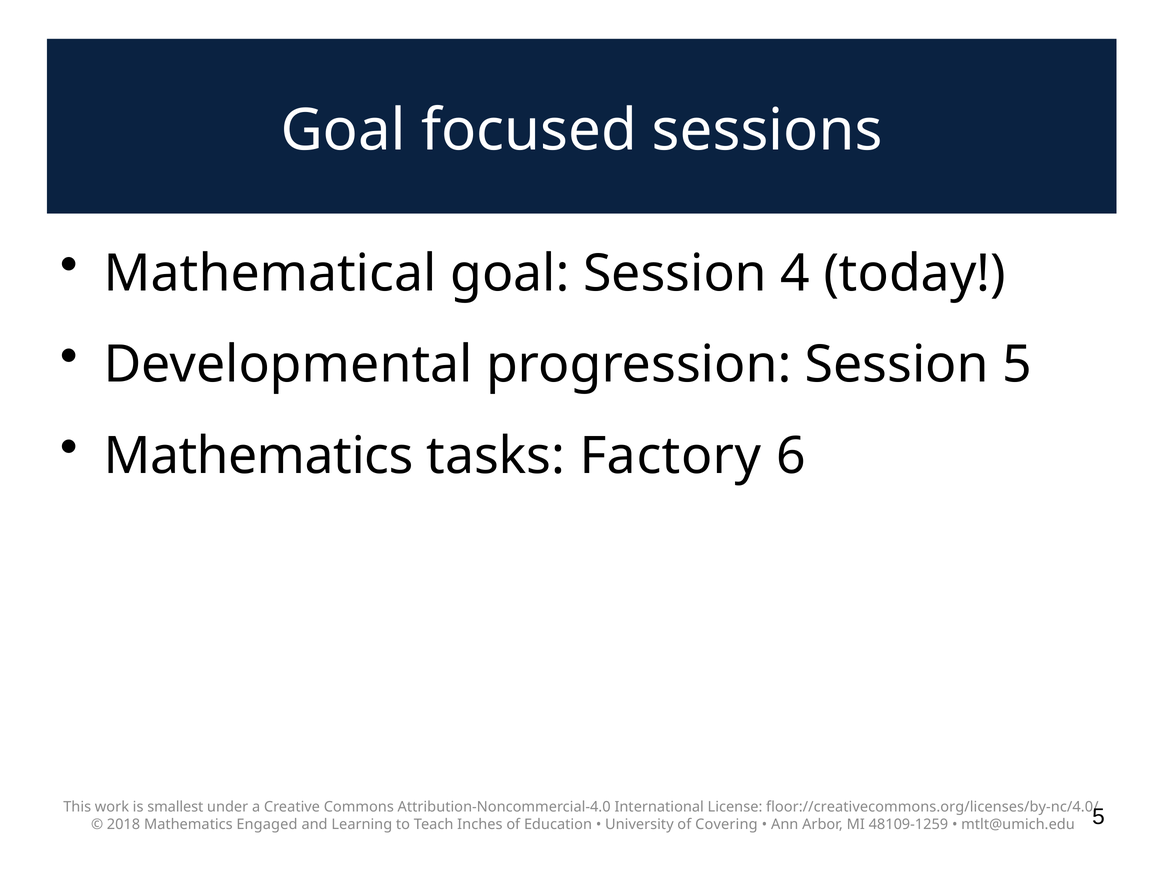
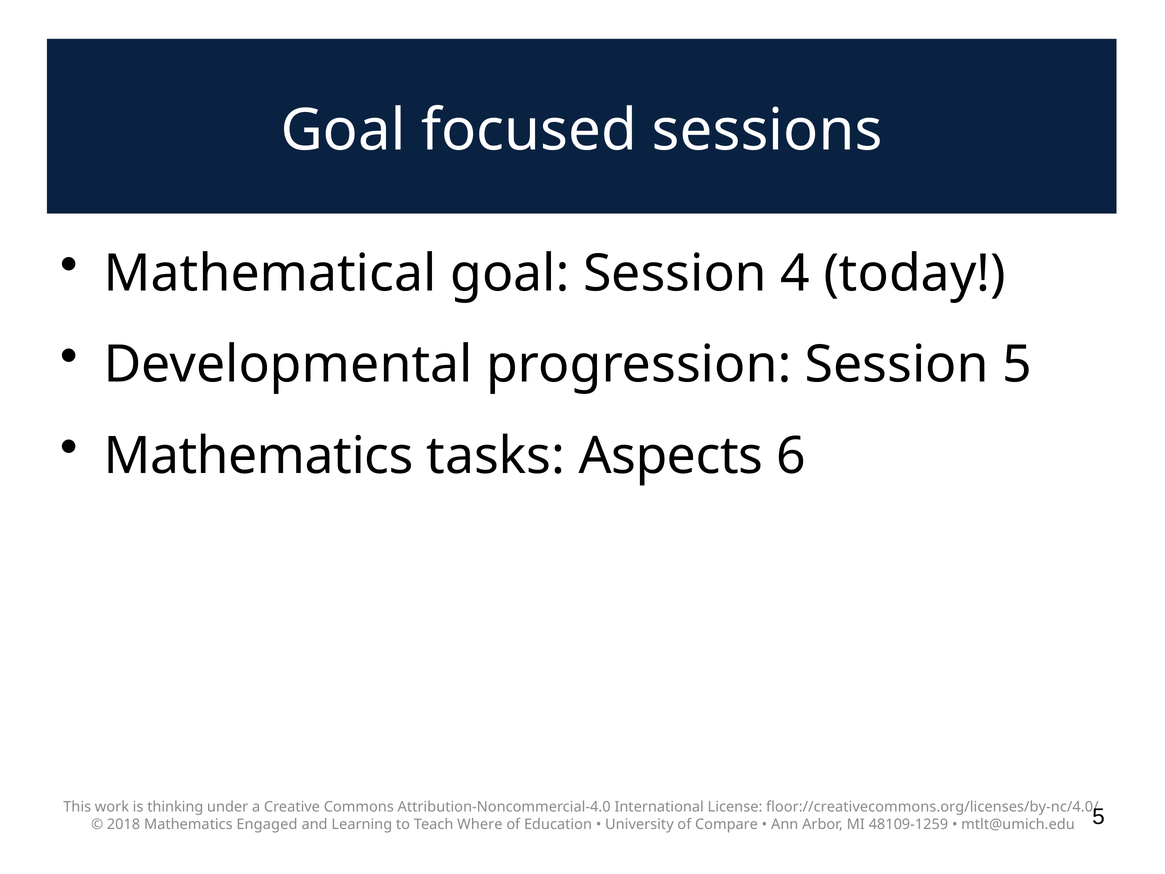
Factory: Factory -> Aspects (671, 456)
smallest: smallest -> thinking (175, 807)
Inches: Inches -> Where (480, 824)
Covering: Covering -> Compare (726, 824)
